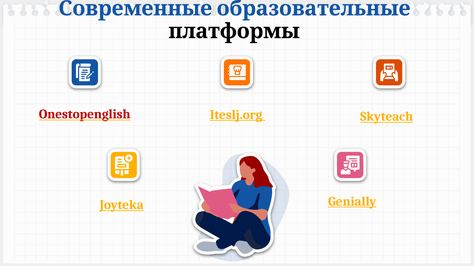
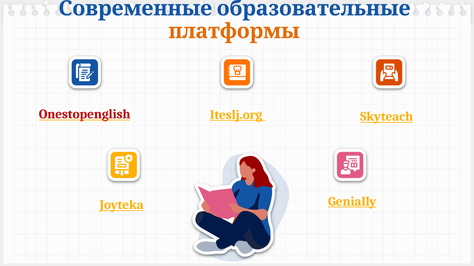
платформы colour: black -> orange (234, 31)
